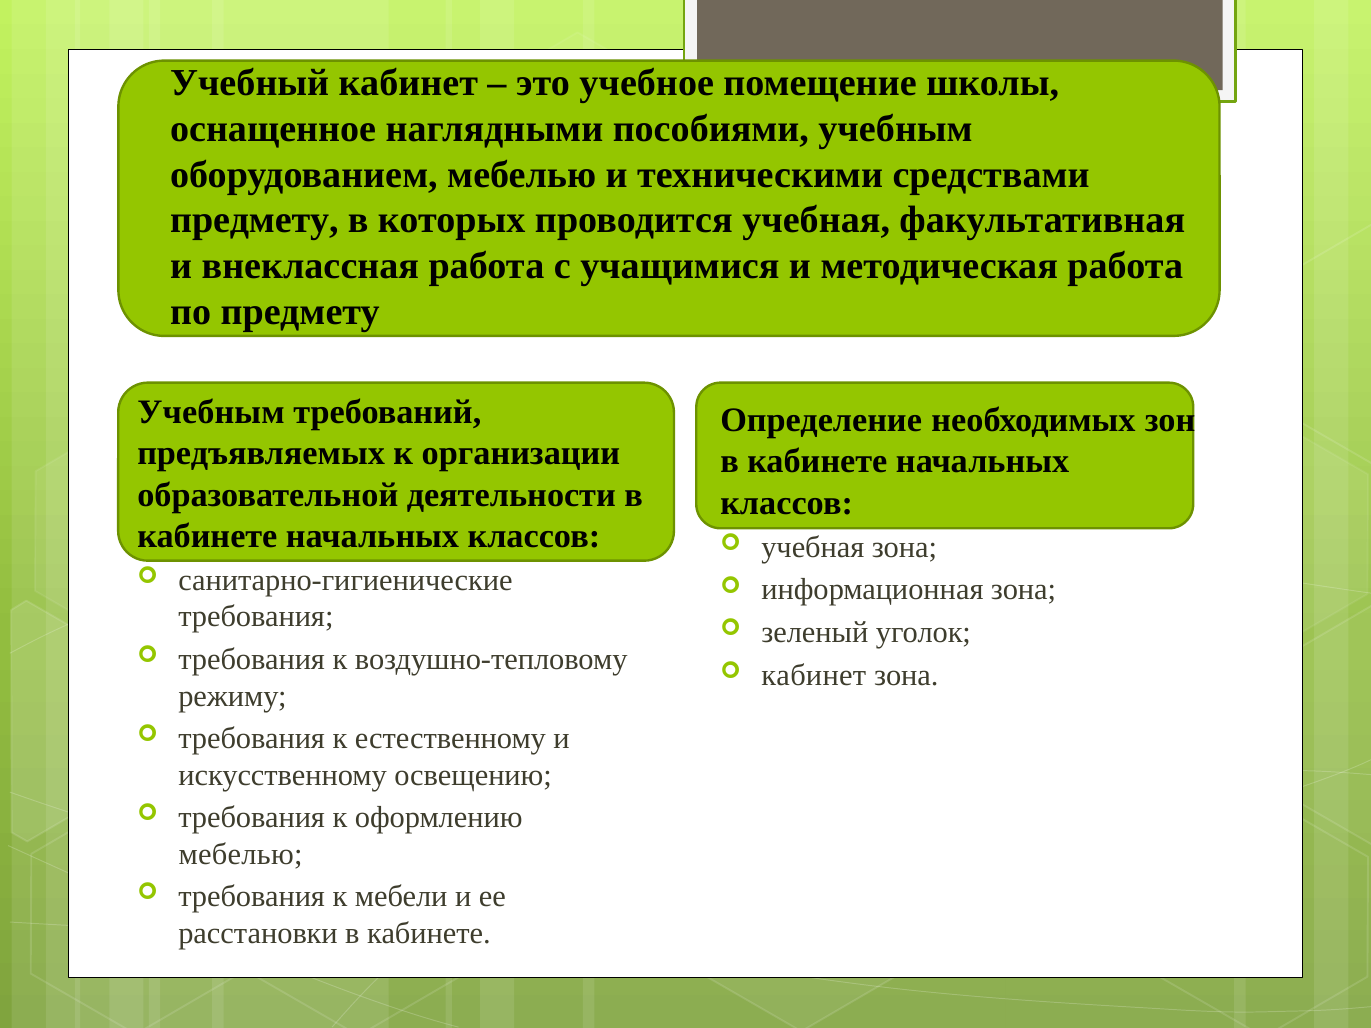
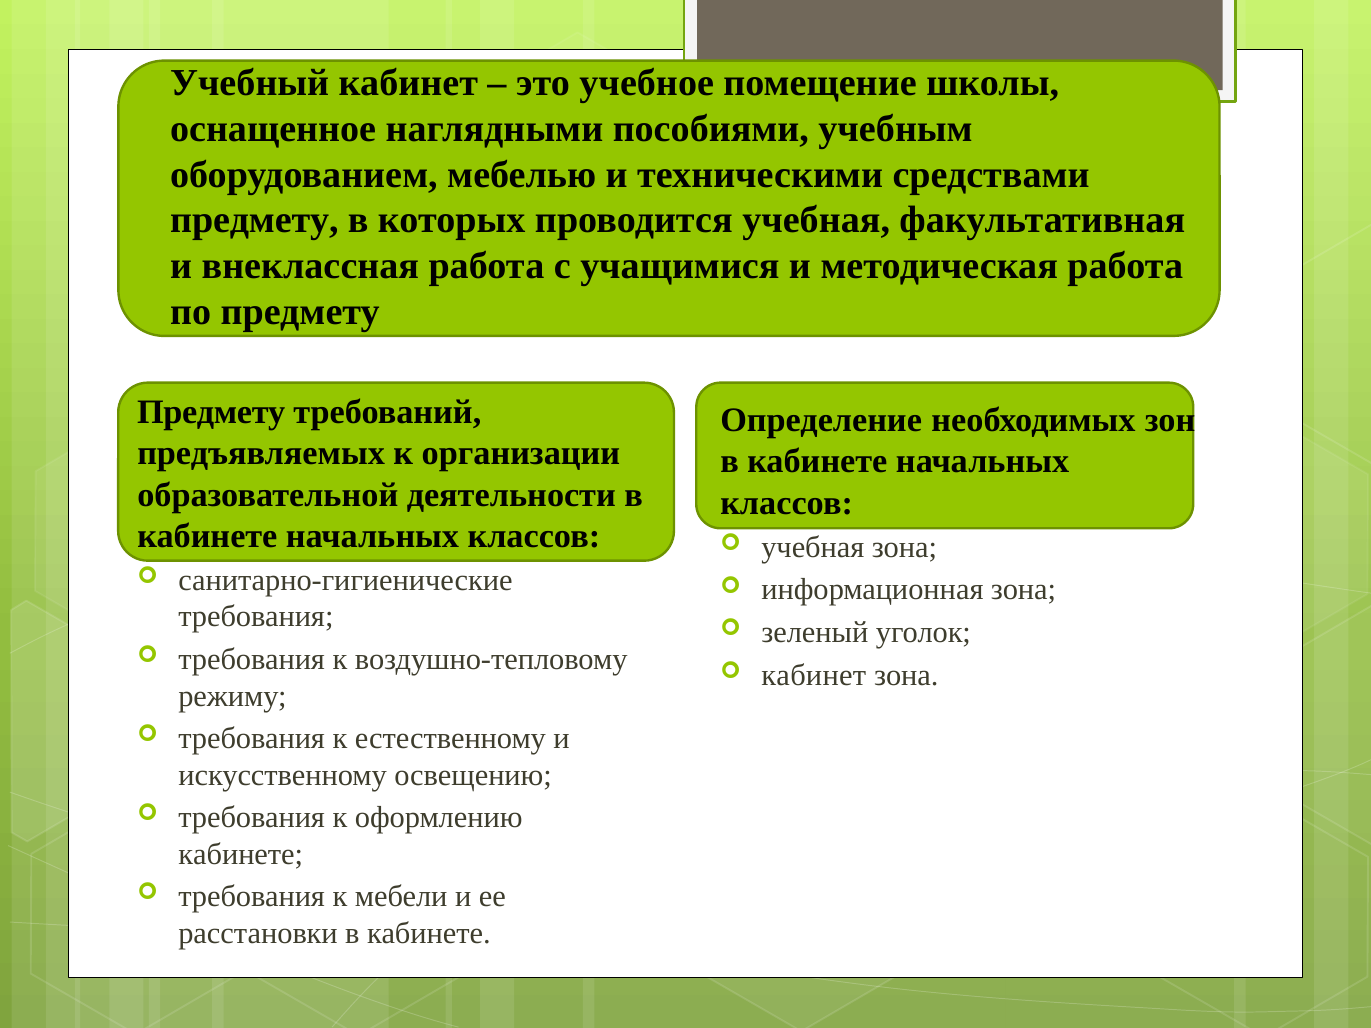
Учебным: Учебным -> Предмету (211, 413)
мебелью: мебелью -> кабинете (241, 854)
